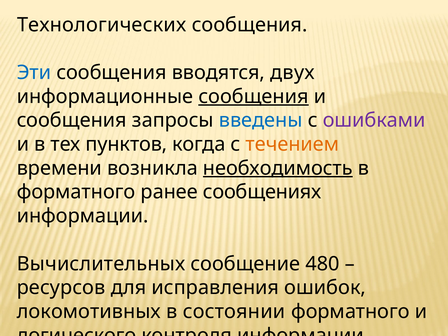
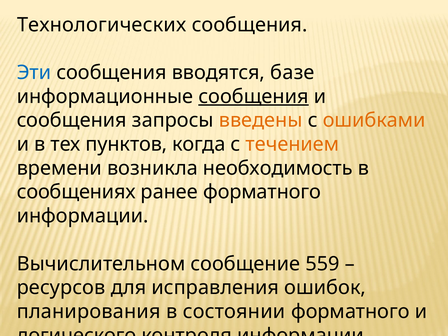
двух: двух -> базе (292, 73)
введены colour: blue -> orange (261, 120)
ошибками colour: purple -> orange (374, 120)
необходимость underline: present -> none (278, 168)
форматного: форматного -> сообщениях (76, 192)
ранее сообщениях: сообщениях -> форматного (262, 192)
Вычислительных: Вычислительных -> Вычислительном (101, 264)
480: 480 -> 559 (322, 264)
локомотивных: локомотивных -> планирования (89, 312)
